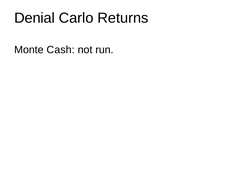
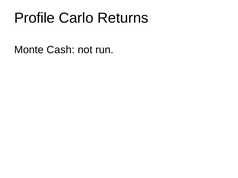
Denial: Denial -> Profile (34, 18)
